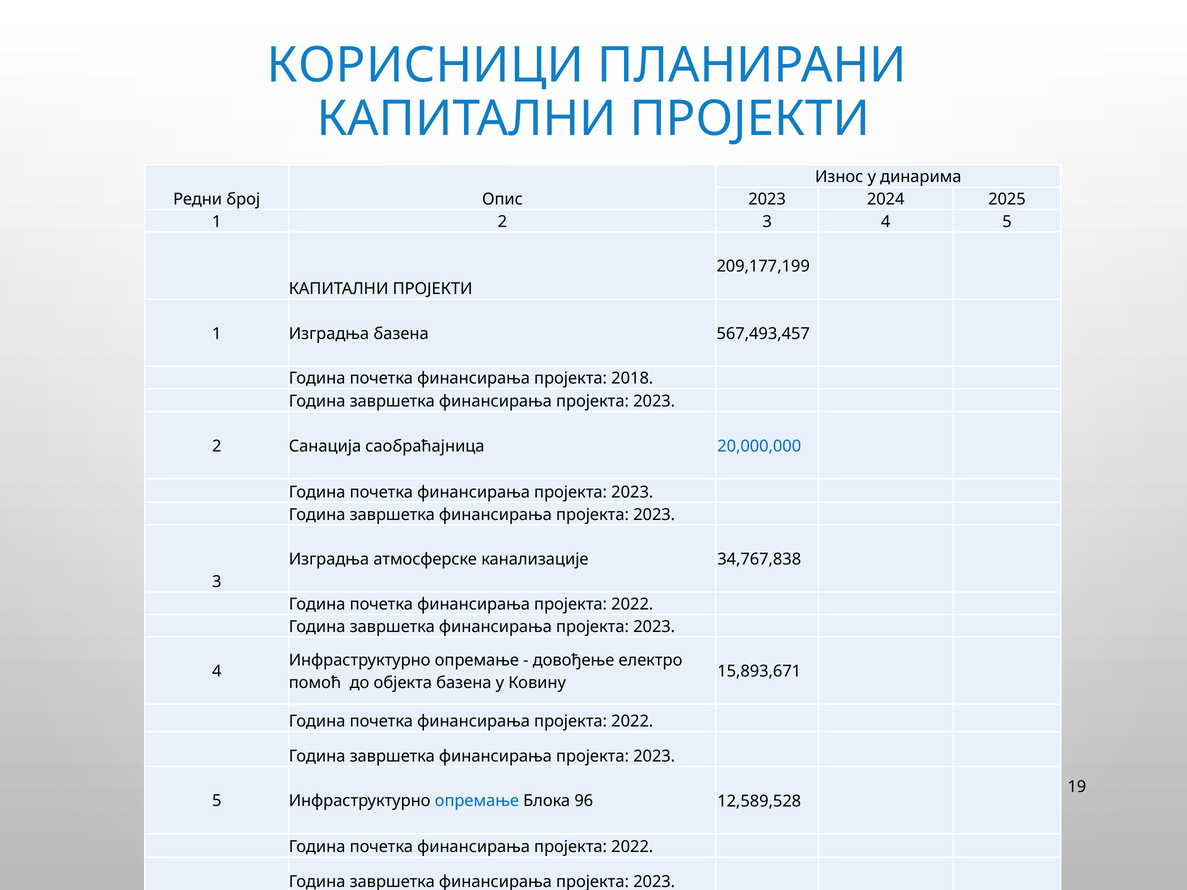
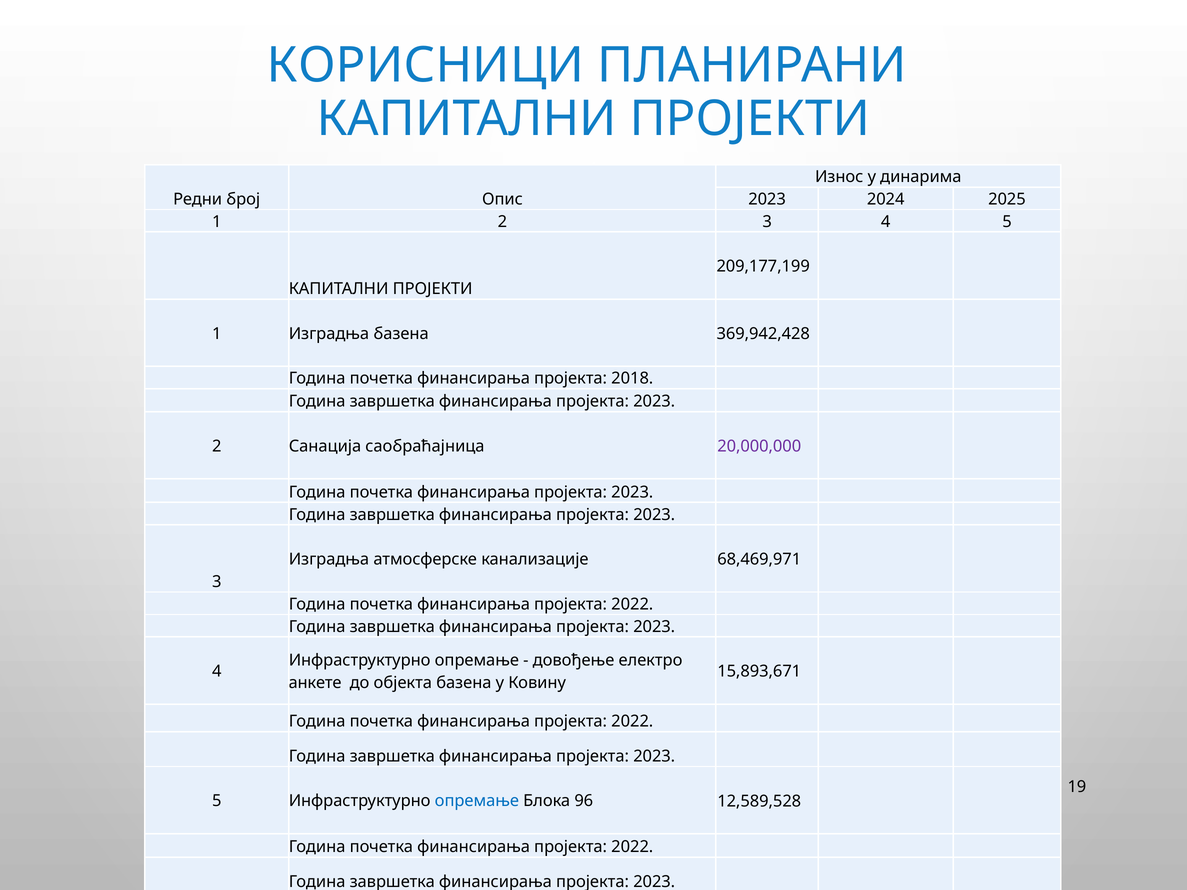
567,493,457: 567,493,457 -> 369,942,428 (763, 334)
20,000,000 colour: blue -> purple (759, 446)
34,767,838: 34,767,838 -> 68,469,971 (759, 560)
помоћ: помоћ -> анкете (315, 683)
